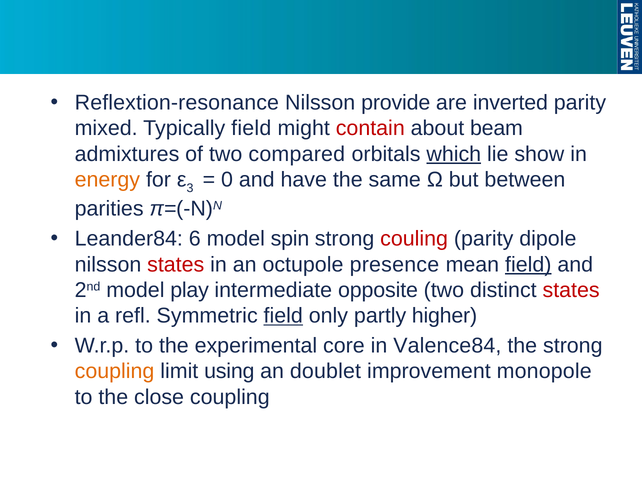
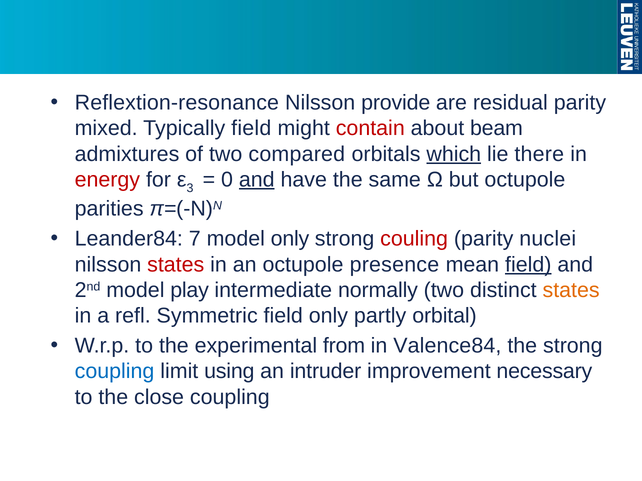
inverted: inverted -> residual (510, 103)
show: show -> there (539, 154)
energy colour: orange -> red (107, 180)
and underline: none -> present (257, 180)
but between: between -> octupole (525, 180)
6: 6 -> 7 (195, 239)
model spin: spin -> only (290, 239)
dipole: dipole -> nuclei (548, 239)
opposite: opposite -> normally (378, 290)
states colour: red -> orange (571, 290)
field underline: present -> none (283, 316)
higher: higher -> orbital (444, 316)
core: core -> from (344, 346)
coupling colour: orange -> blue (115, 372)
doublet: doublet -> intruder (326, 372)
monopole: monopole -> necessary (544, 372)
